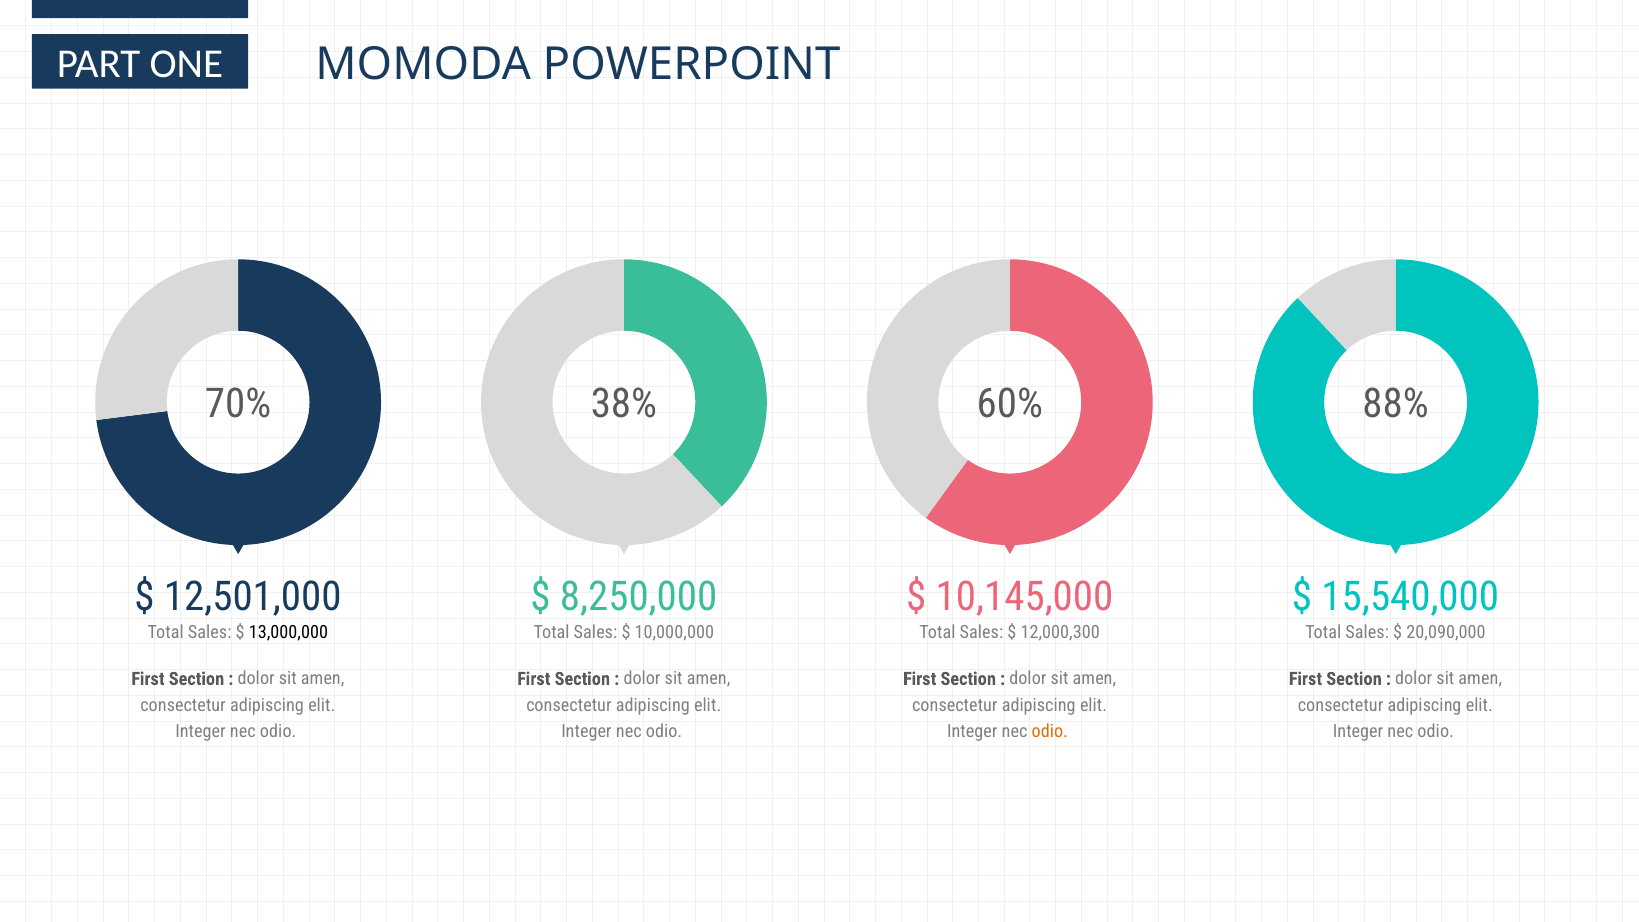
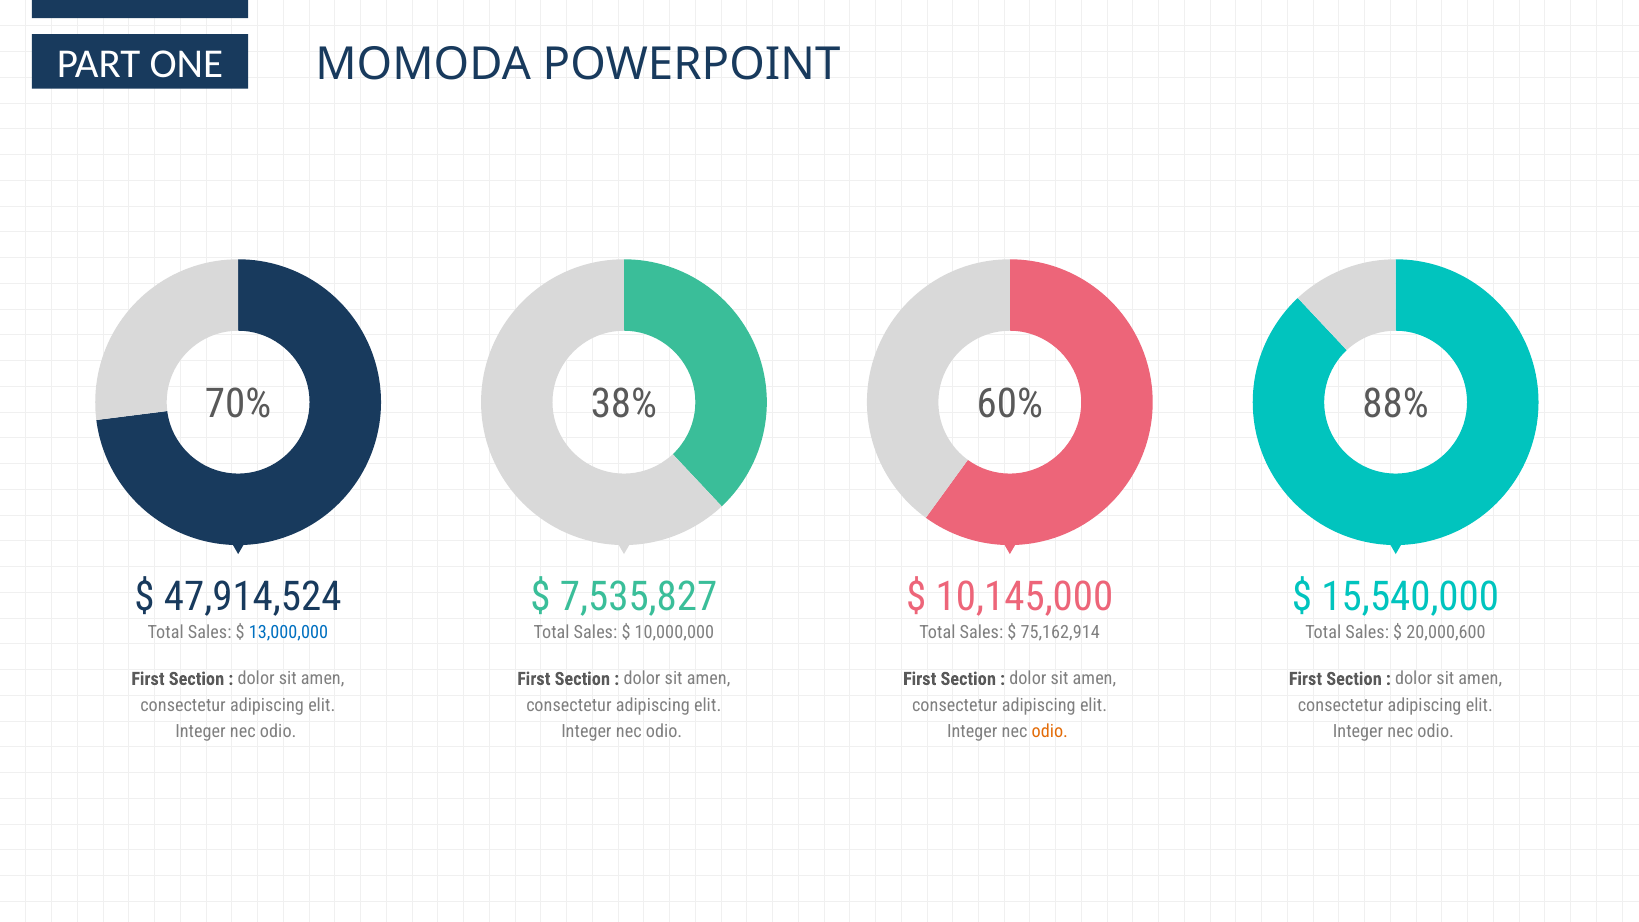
12,501,000: 12,501,000 -> 47,914,524 (253, 597)
8,250,000: 8,250,000 -> 7,535,827 (639, 597)
13,000,000 colour: black -> blue (288, 633)
12,000,300: 12,000,300 -> 75,162,914 (1060, 633)
20,090,000: 20,090,000 -> 20,000,600 (1446, 633)
